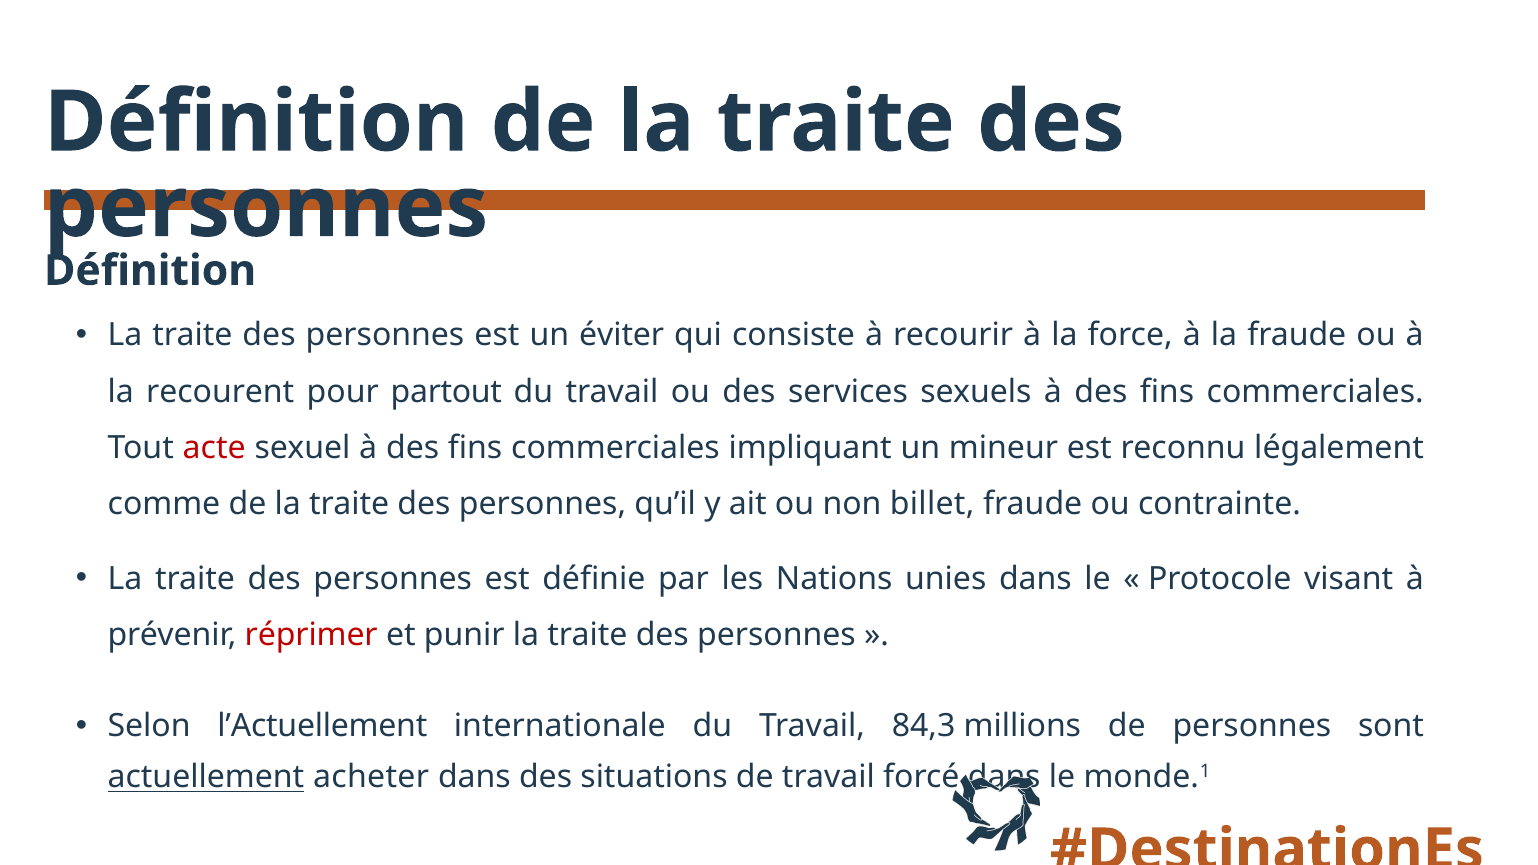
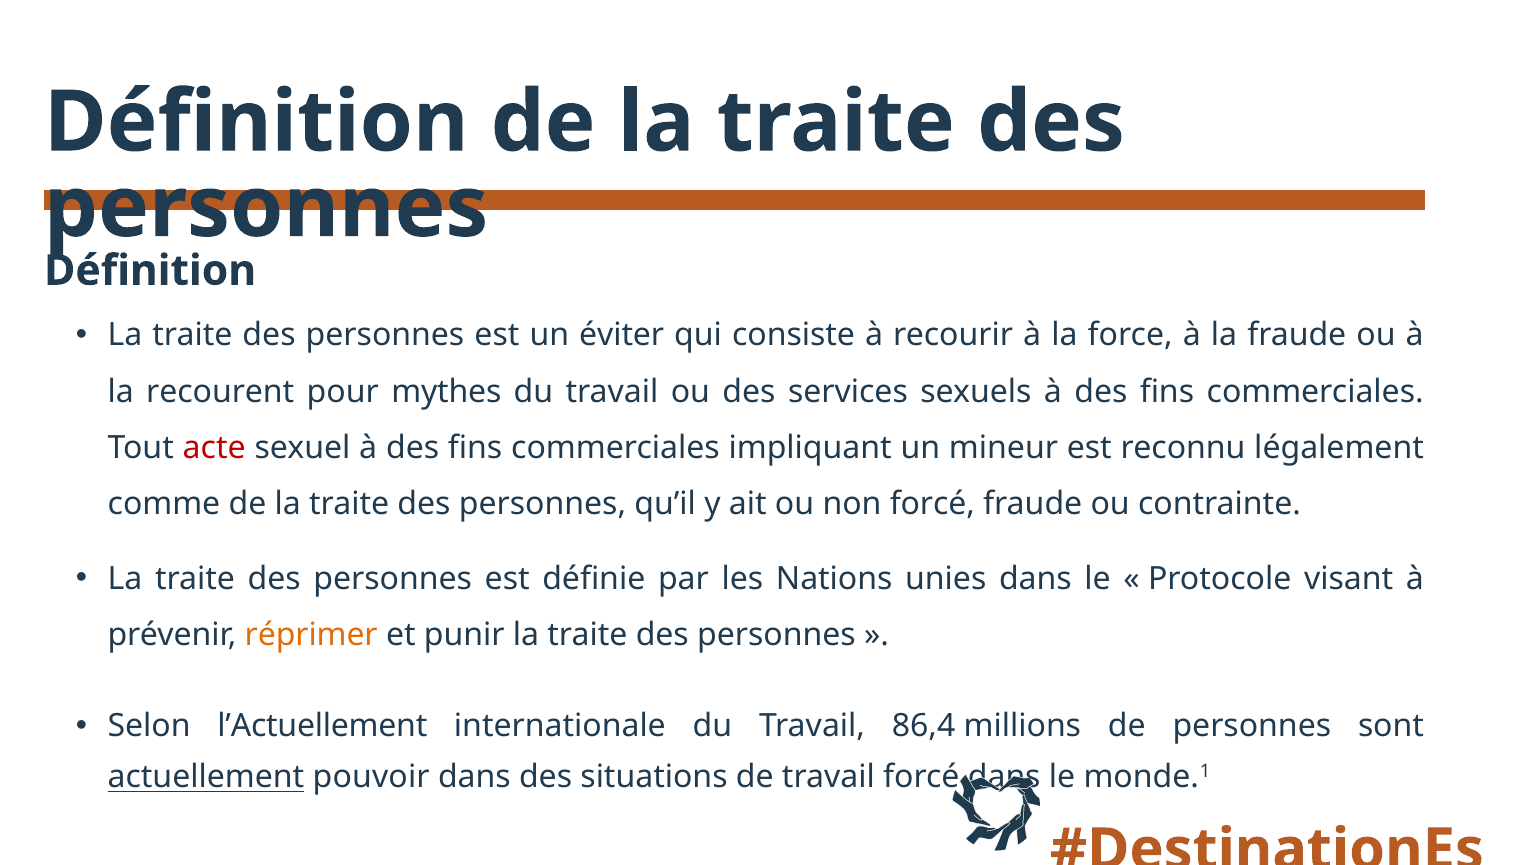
partout: partout -> mythes (446, 391)
non billet: billet -> forcé (932, 504)
réprimer colour: red -> orange (311, 635)
84,3: 84,3 -> 86,4 (924, 726)
acheter: acheter -> pouvoir (371, 777)
